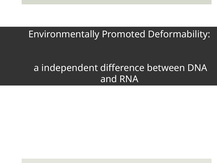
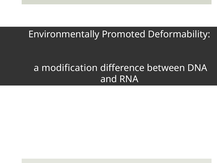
independent: independent -> modification (70, 68)
